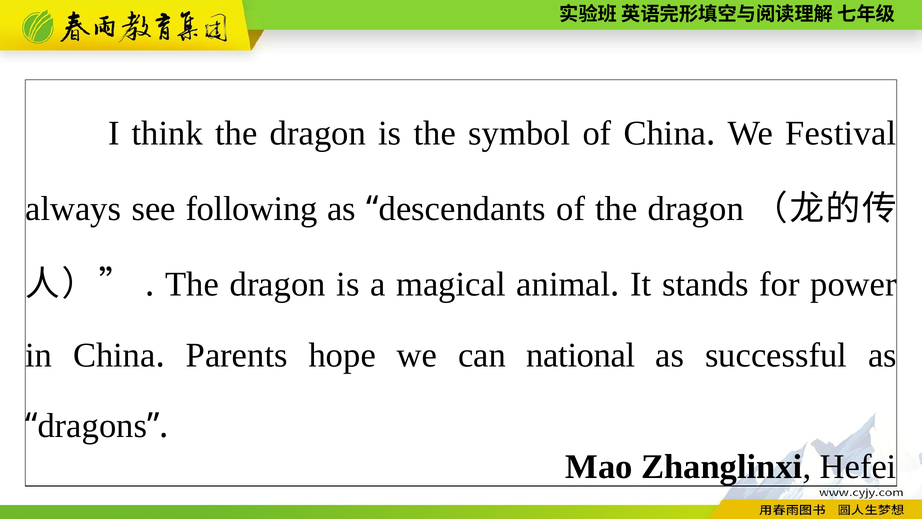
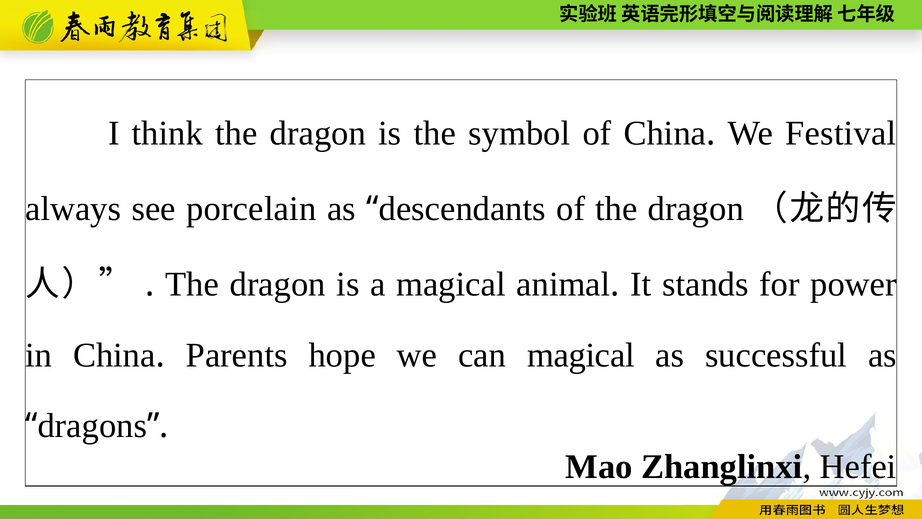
following: following -> porcelain (251, 209)
can national: national -> magical (581, 355)
